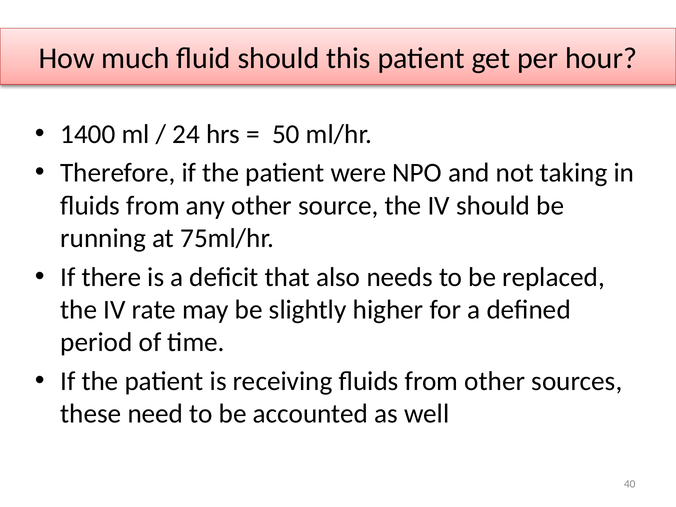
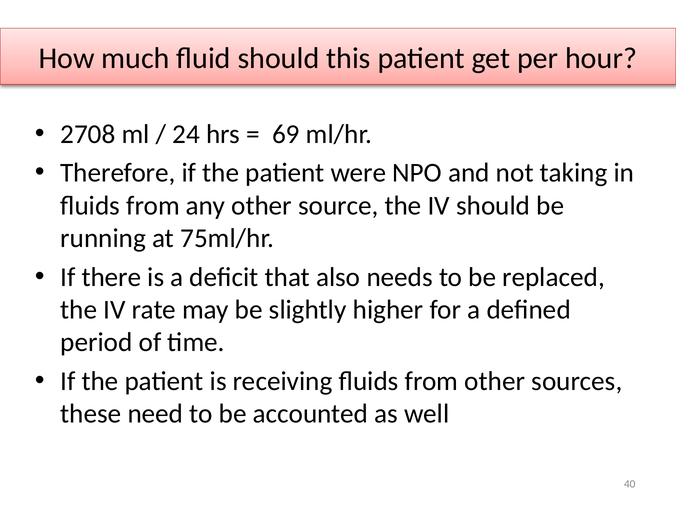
1400: 1400 -> 2708 (88, 134)
50: 50 -> 69 (286, 134)
